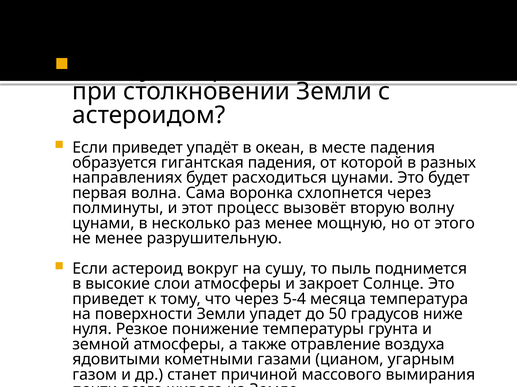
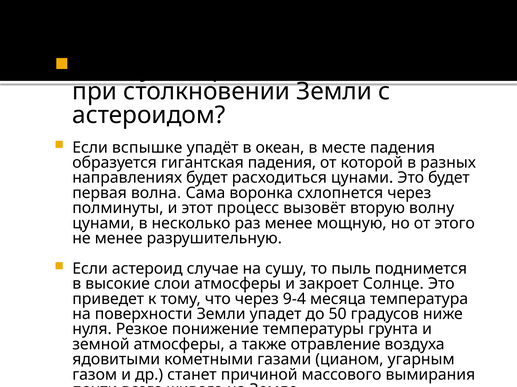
Если приведет: приведет -> вспышке (147, 148)
вокруг: вокруг -> случае (213, 269)
5-4: 5-4 -> 9-4 (294, 299)
